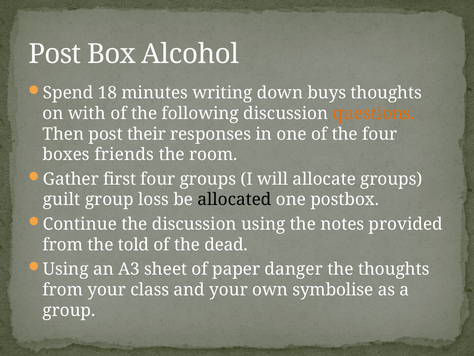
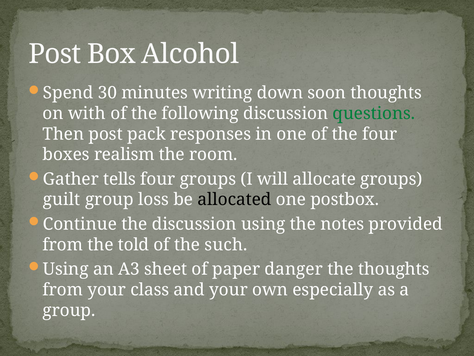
18: 18 -> 30 (107, 93)
buys: buys -> soon (327, 93)
questions colour: orange -> green (374, 113)
their: their -> pack (146, 134)
friends: friends -> realism (124, 154)
first: first -> tells (120, 179)
dead: dead -> such (226, 244)
symbolise: symbolise -> especially (333, 289)
